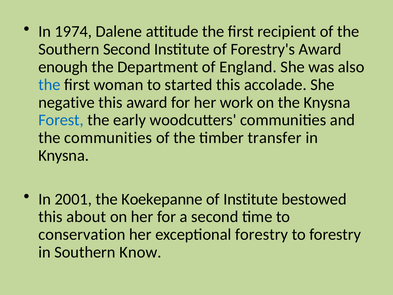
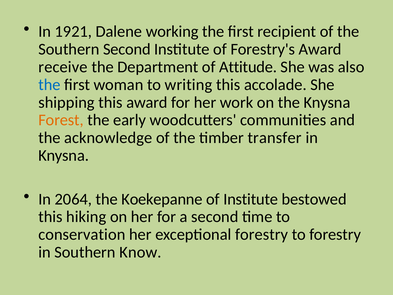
1974: 1974 -> 1921 (73, 32)
attitude: attitude -> working (172, 32)
enough: enough -> receive (63, 67)
England: England -> Attitude (248, 67)
started: started -> writing (188, 85)
negative: negative -> shipping (66, 102)
Forest colour: blue -> orange (61, 120)
the communities: communities -> acknowledge (108, 138)
2001: 2001 -> 2064 (73, 199)
about: about -> hiking (86, 217)
